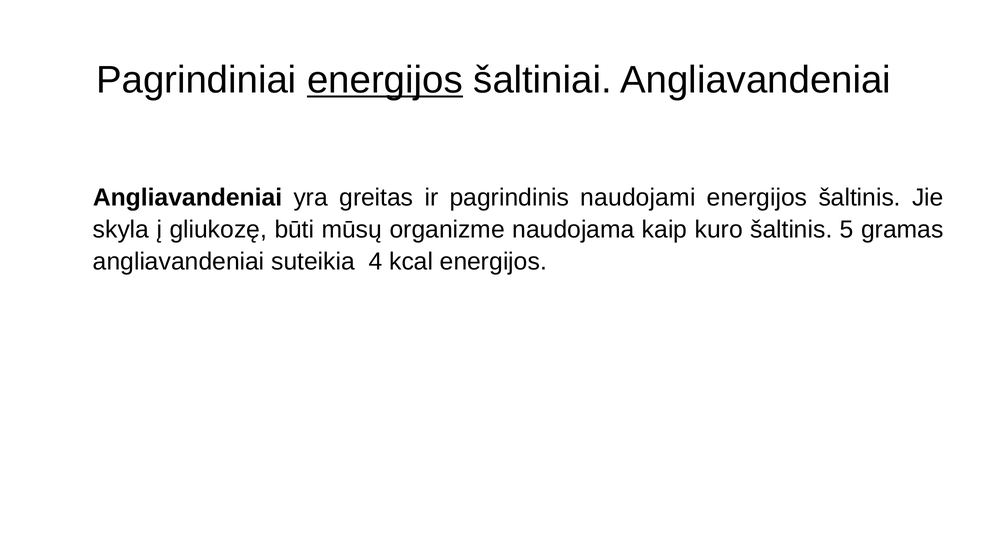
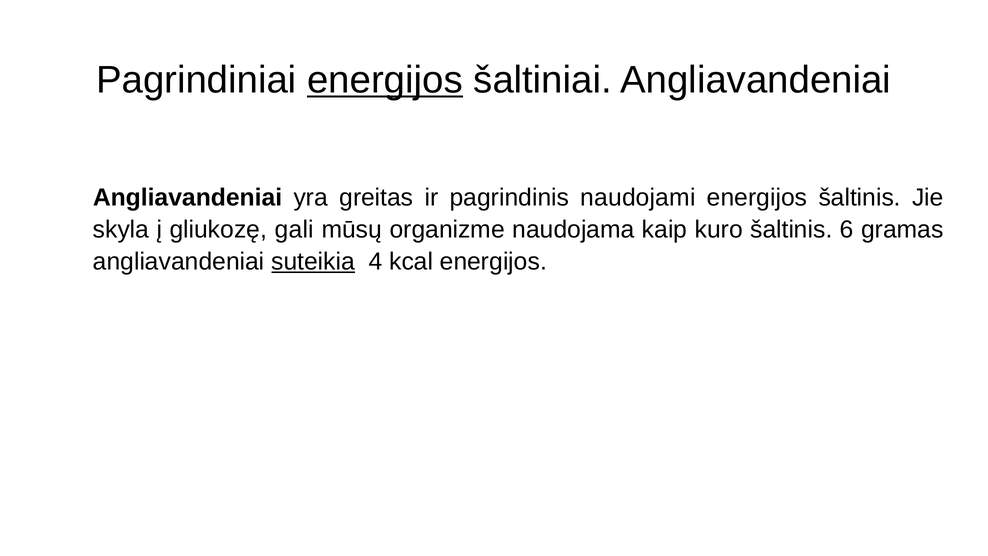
būti: būti -> gali (294, 230)
5: 5 -> 6 (847, 230)
suteikia underline: none -> present (313, 261)
